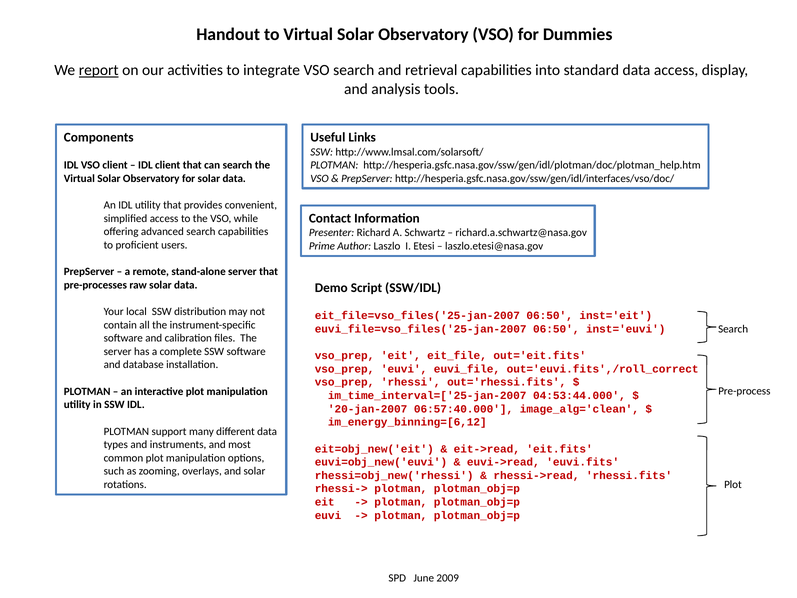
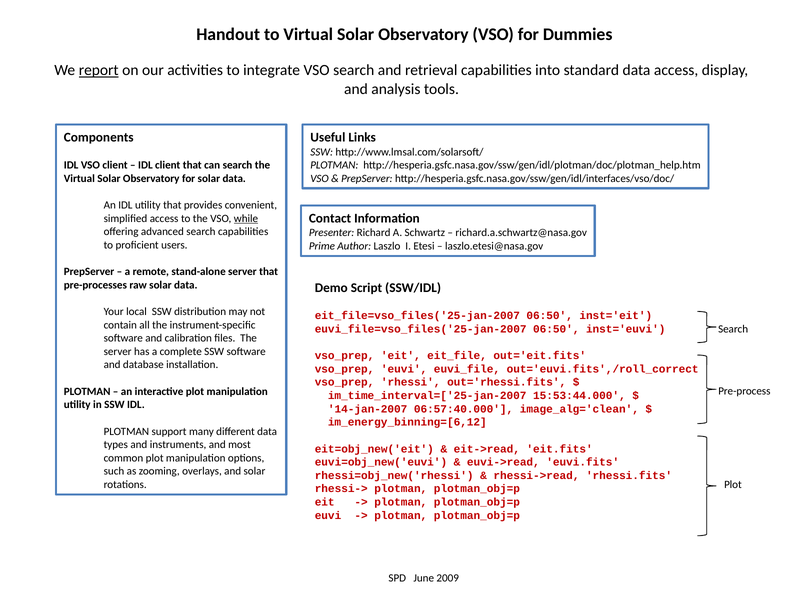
while underline: none -> present (246, 218)
04:53:44.000: 04:53:44.000 -> 15:53:44.000 (579, 395)
20-jan-2007: 20-jan-2007 -> 14-jan-2007 (368, 409)
